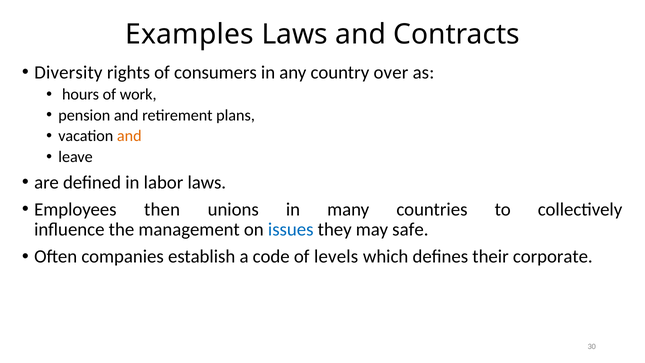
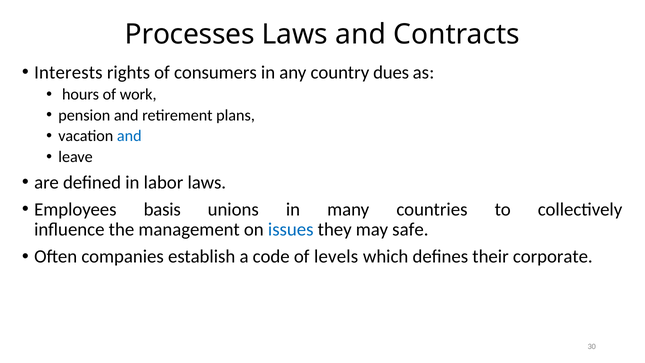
Examples: Examples -> Processes (190, 34)
Diversity: Diversity -> Interests (68, 72)
over: over -> dues (391, 72)
and colour: orange -> blue (129, 136)
then: then -> basis (162, 209)
